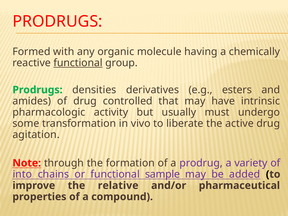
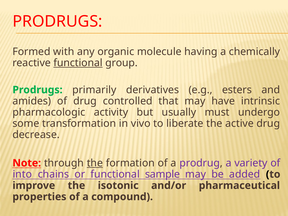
densities: densities -> primarily (94, 90)
agitation: agitation -> decrease (36, 135)
the underline: none -> present (95, 163)
relative: relative -> isotonic (118, 186)
